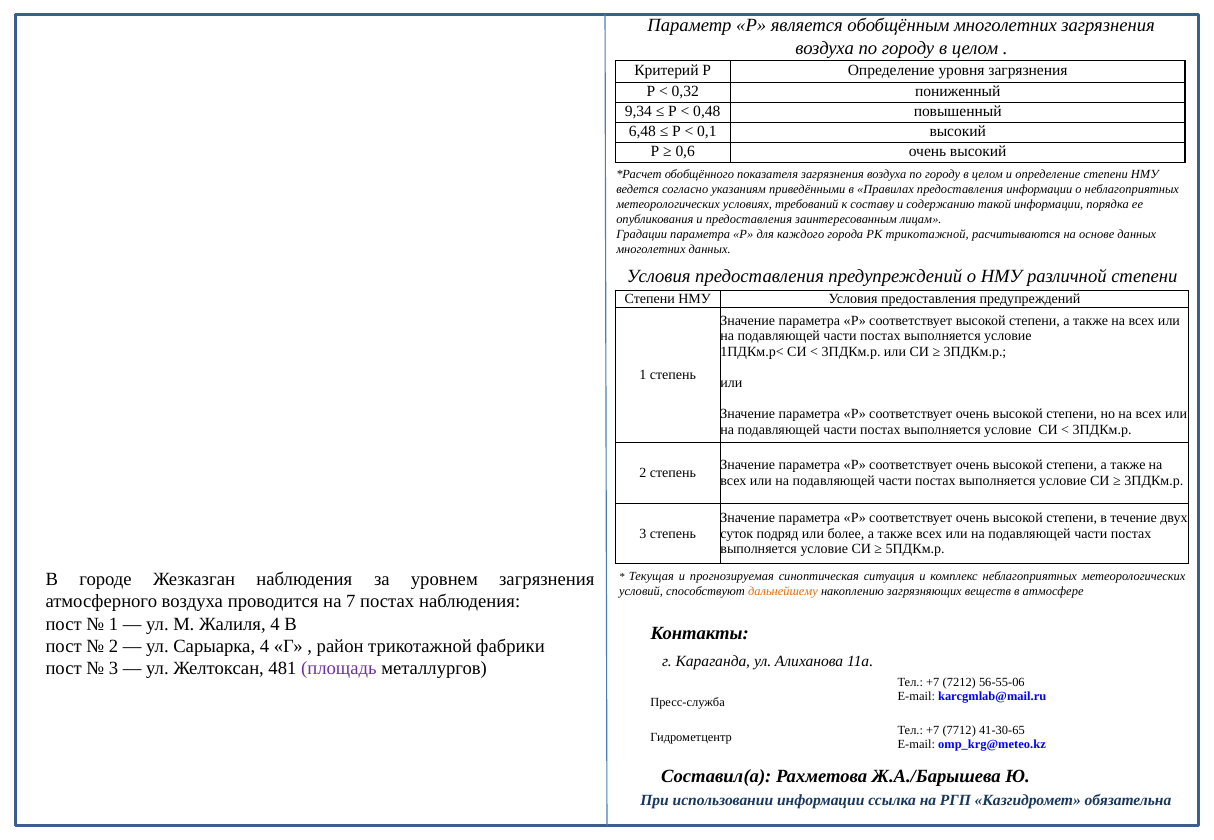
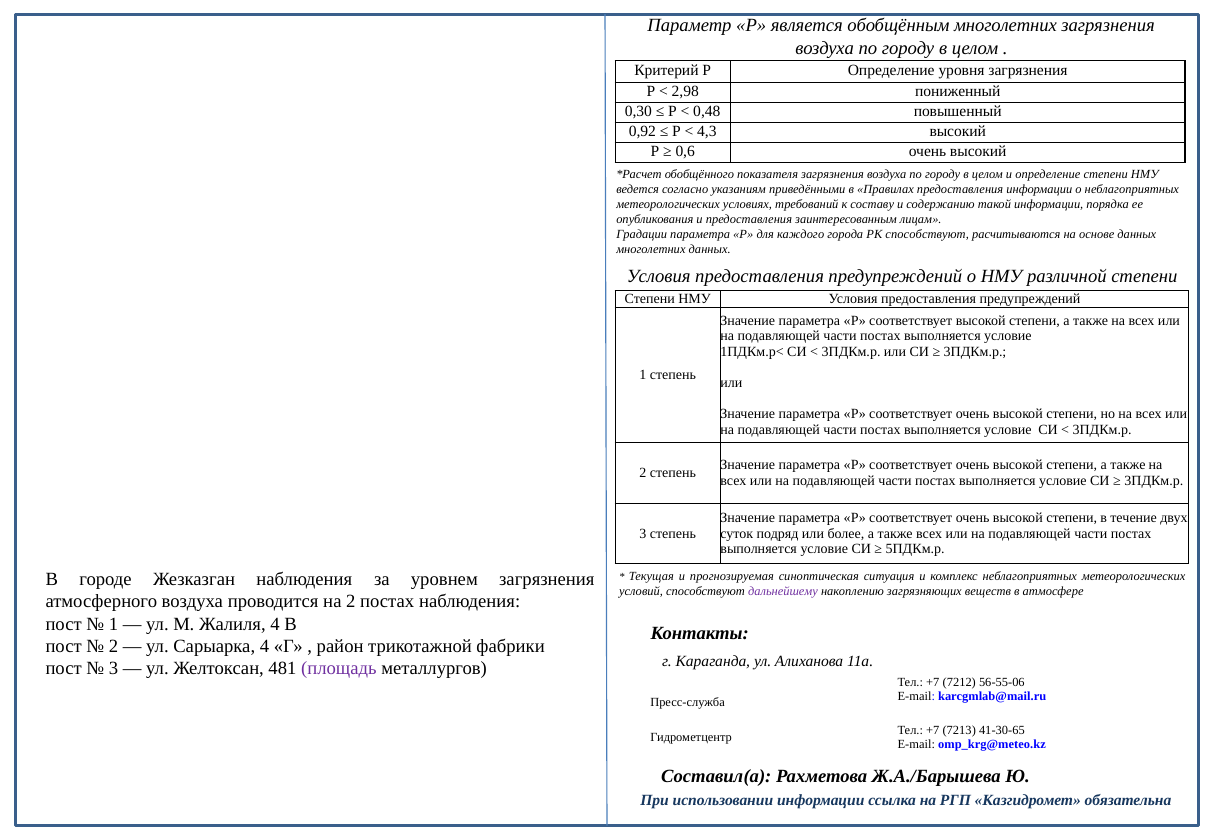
0,32: 0,32 -> 2,98 (685, 92)
9,34: 9,34 -> 0,30 (638, 112)
6,48: 6,48 -> 0,92 (642, 132)
0,1: 0,1 -> 4,3 (707, 132)
РК трикотажной: трикотажной -> способствуют (927, 234)
дальнейшему colour: orange -> purple (783, 592)
на 7: 7 -> 2 (351, 602)
7712: 7712 -> 7213 (959, 731)
